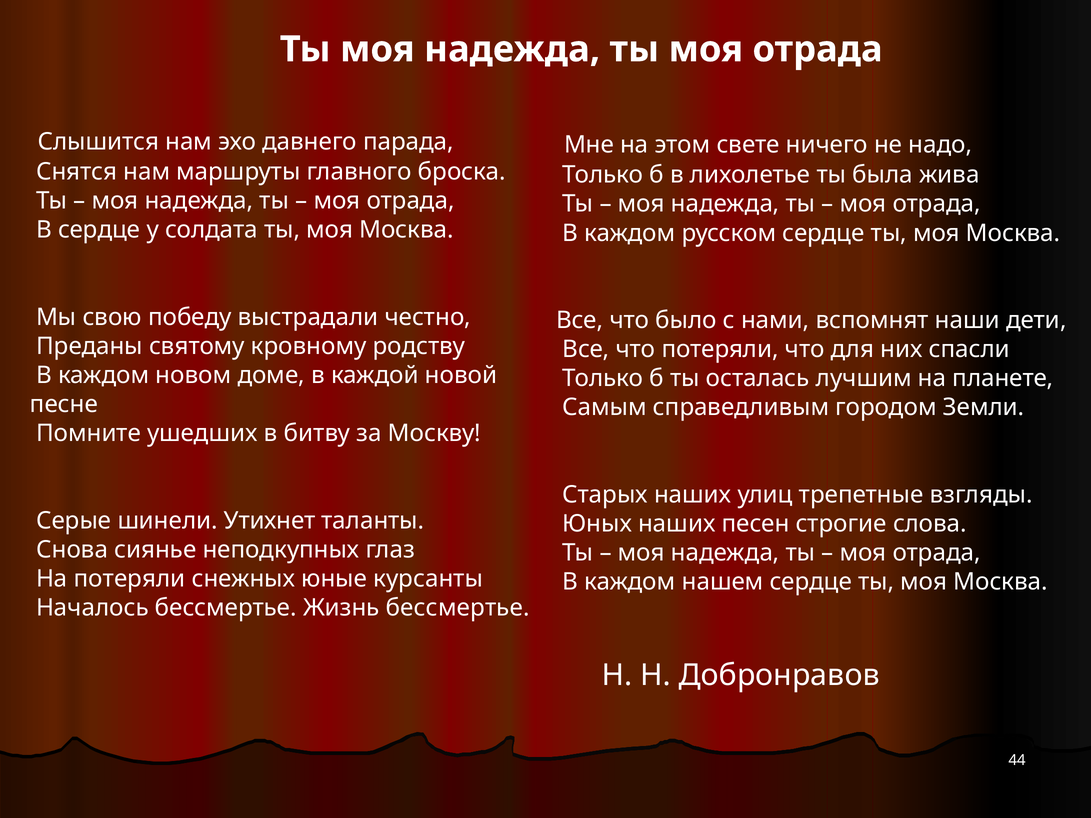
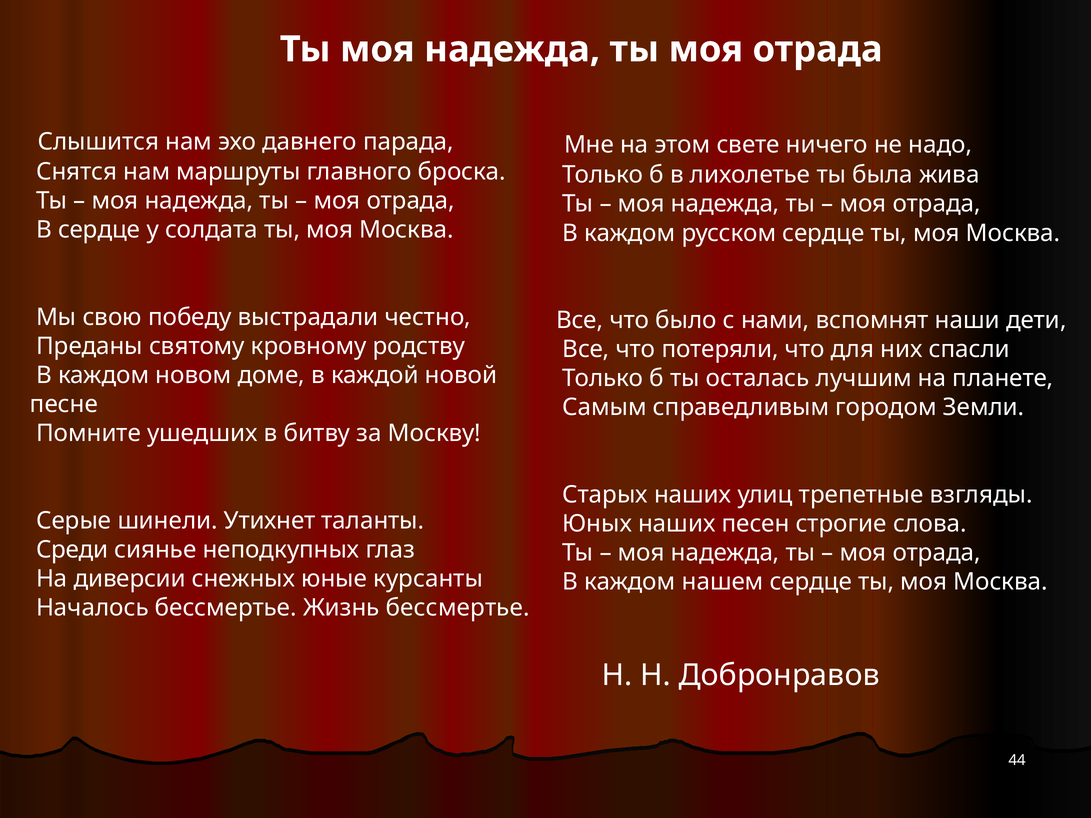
Снова: Снова -> Среди (72, 550)
На потеряли: потеряли -> диверсии (130, 579)
